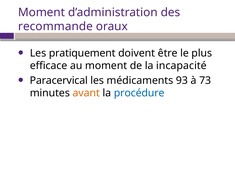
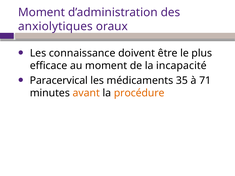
recommande: recommande -> anxiolytiques (55, 26)
pratiquement: pratiquement -> connaissance (82, 53)
93: 93 -> 35 (182, 81)
73: 73 -> 71 (205, 81)
procédure colour: blue -> orange (139, 93)
